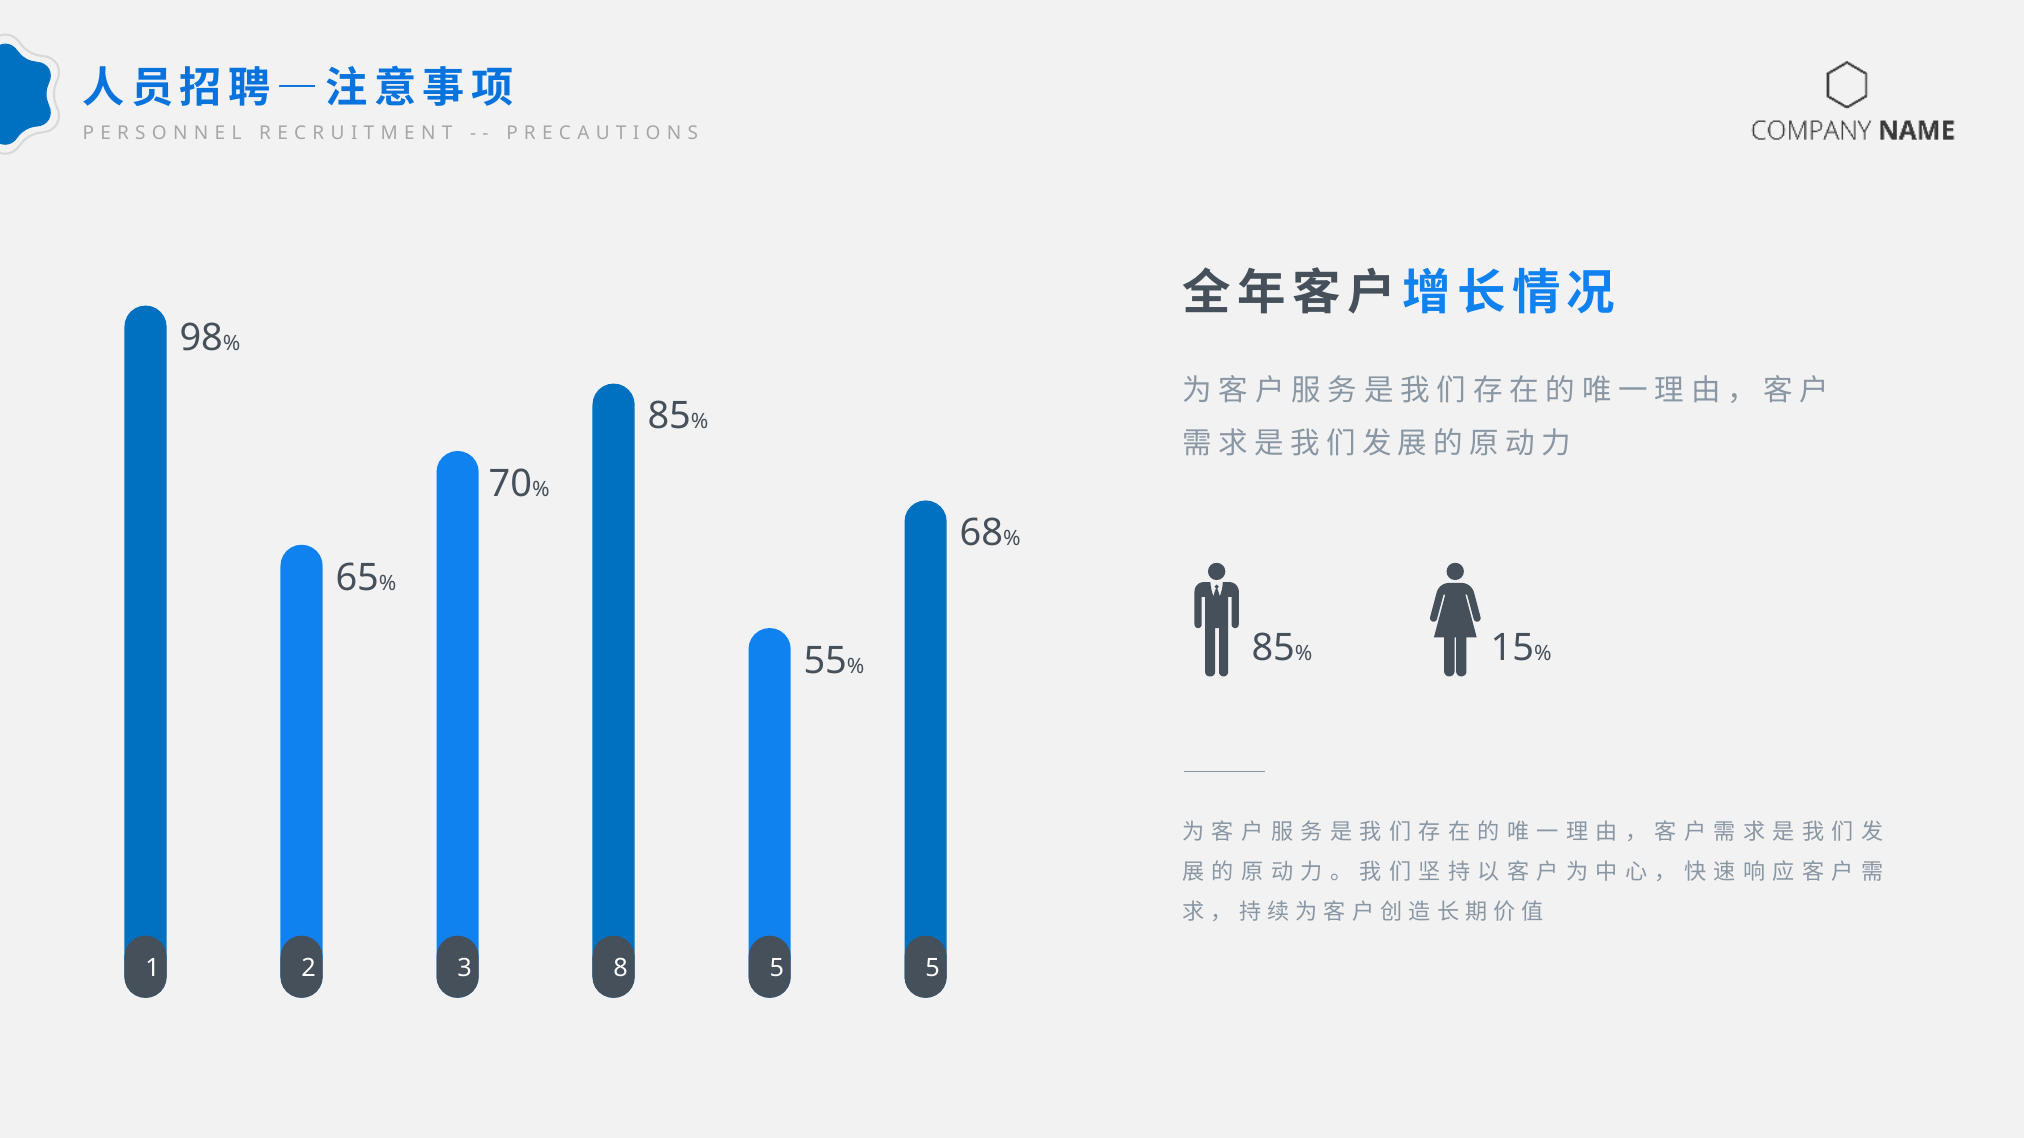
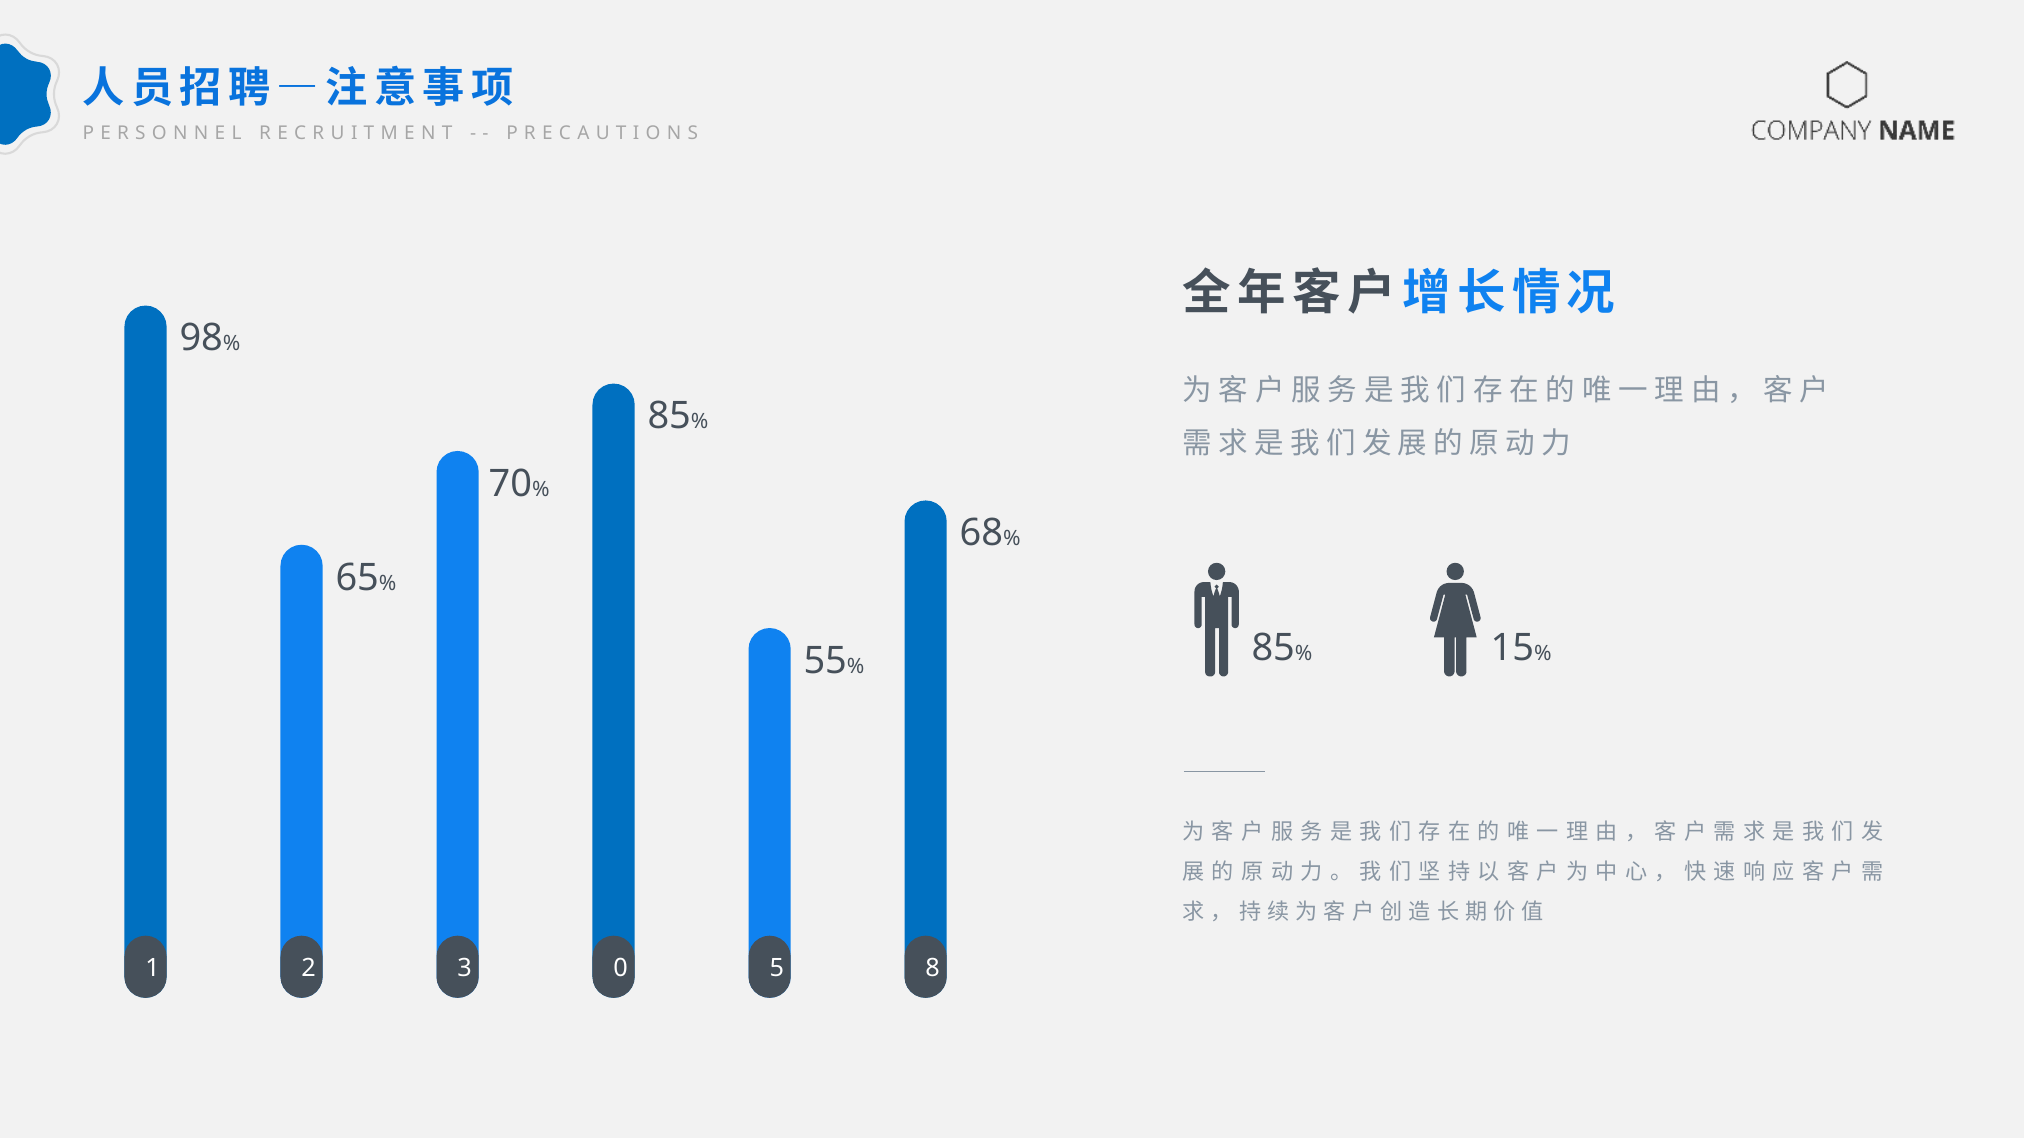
8: 8 -> 0 (621, 969)
5 5: 5 -> 8 (933, 969)
